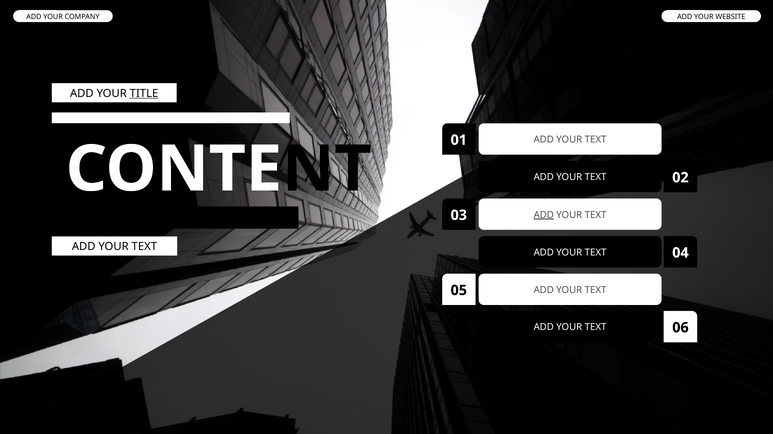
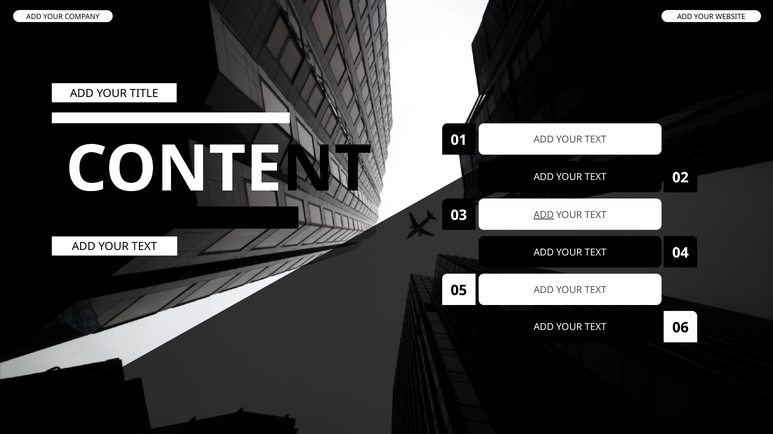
TITLE underline: present -> none (144, 94)
